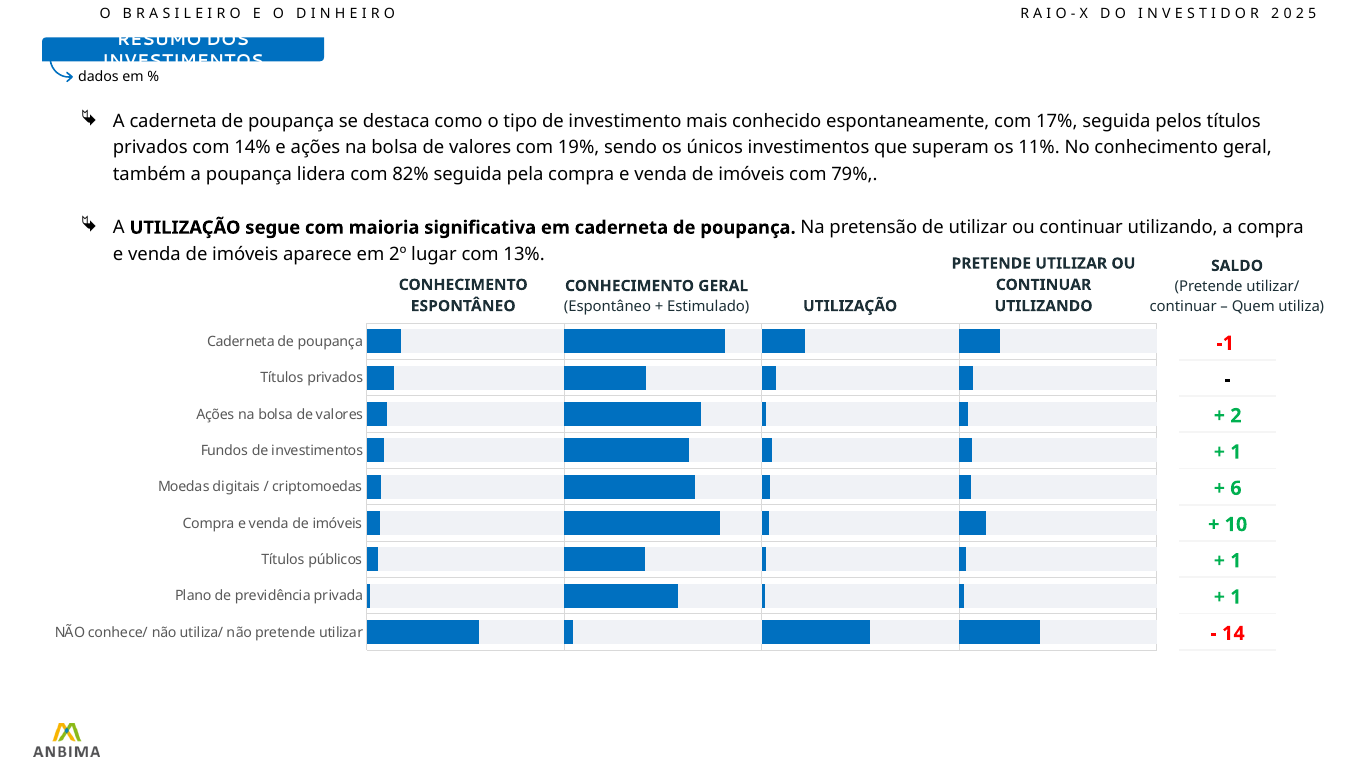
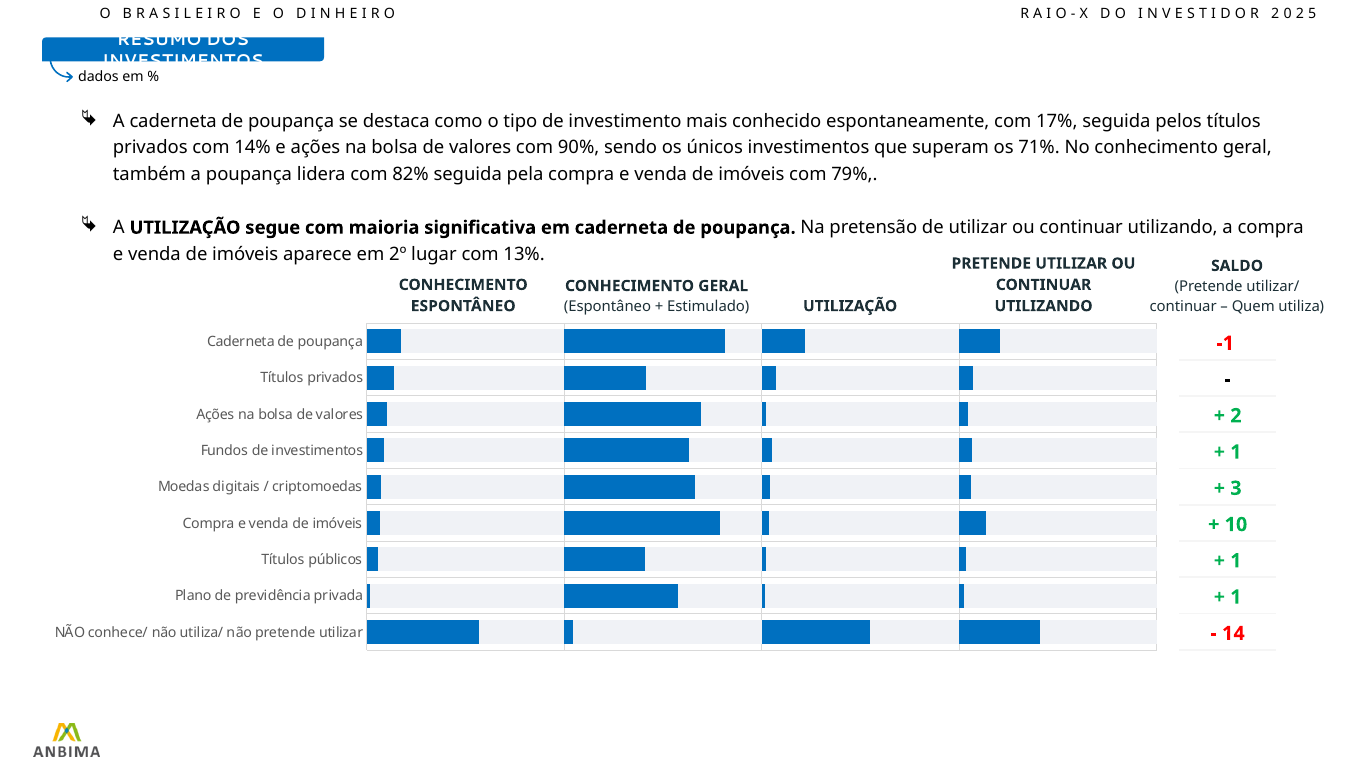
19%: 19% -> 90% (579, 148)
11%: 11% -> 71% (1039, 148)
6: 6 -> 3 (1236, 488)
